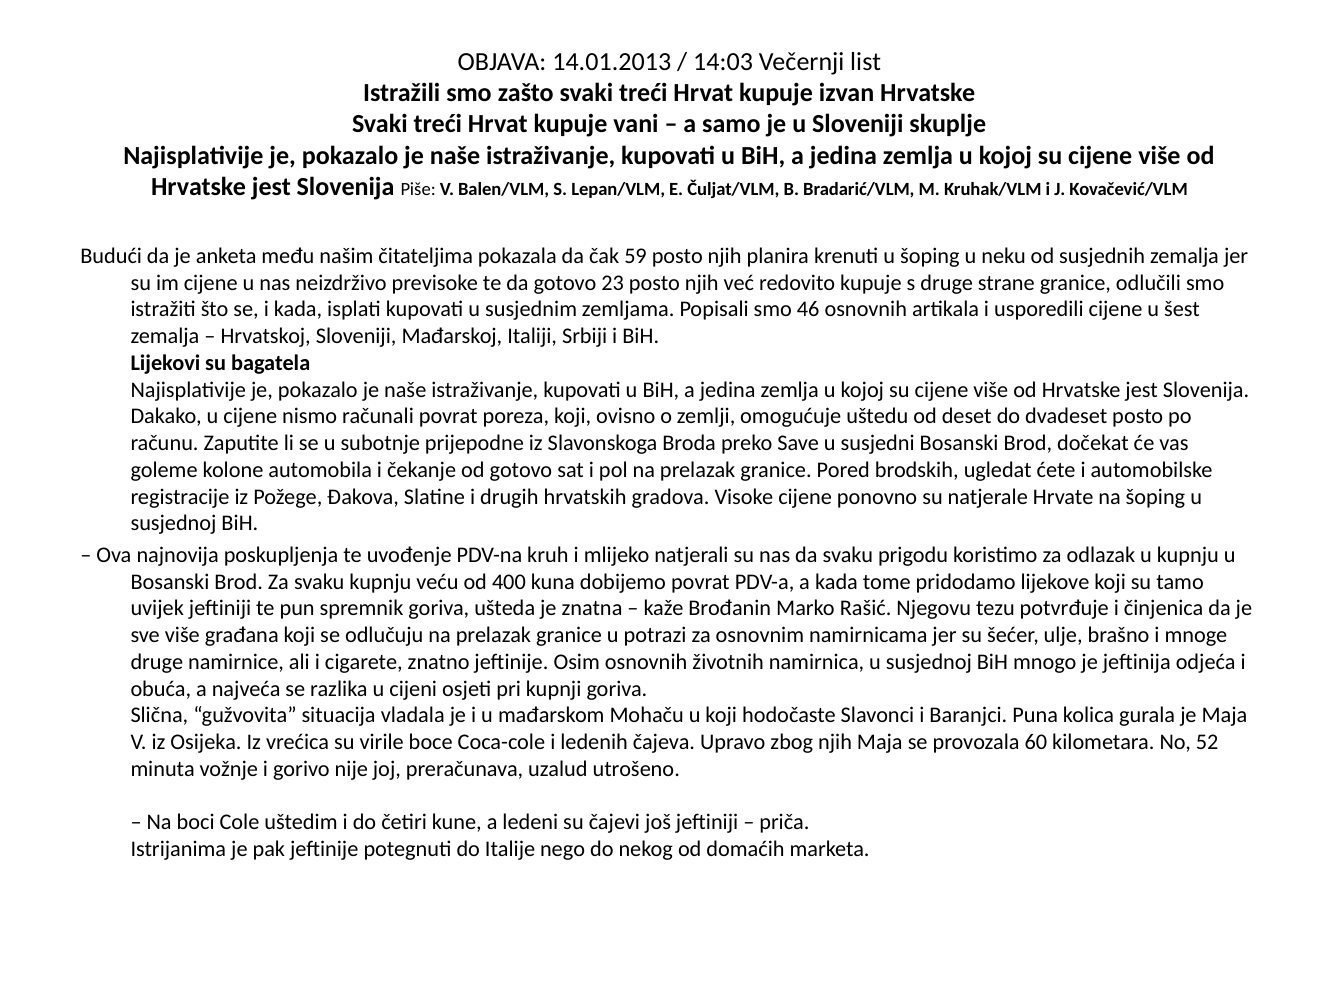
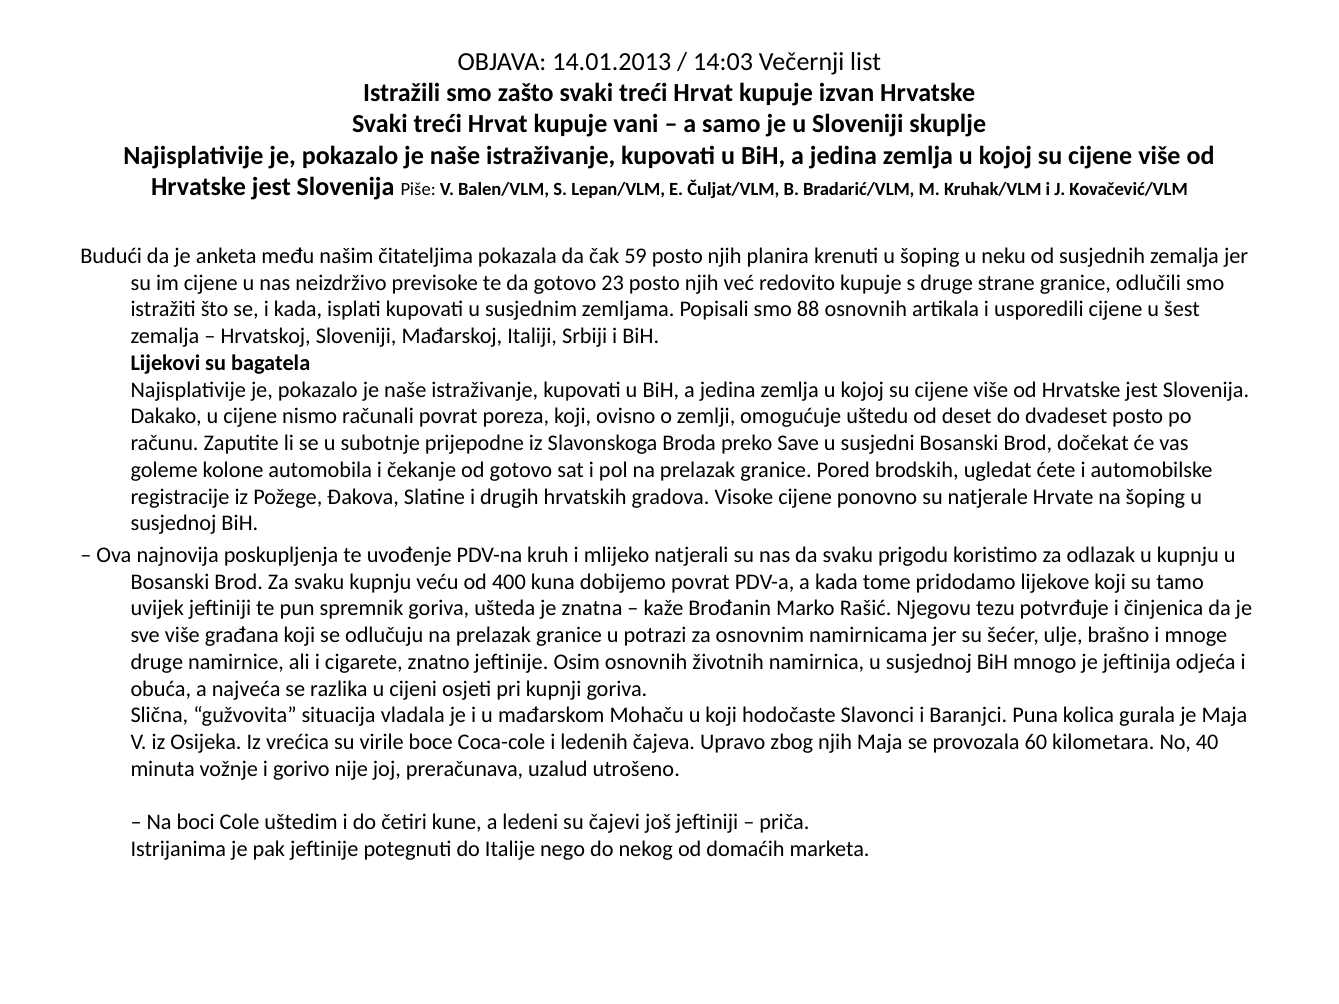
46: 46 -> 88 (808, 310)
52: 52 -> 40 (1207, 742)
